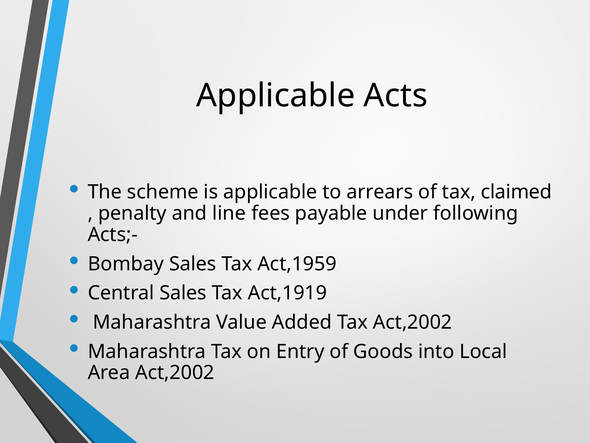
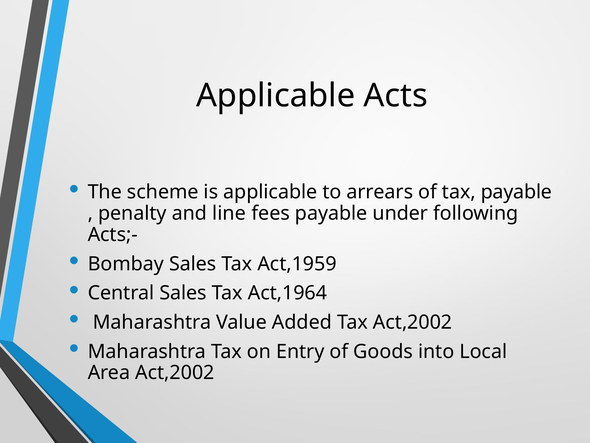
tax claimed: claimed -> payable (516, 192)
Act,1919: Act,1919 -> Act,1964 (287, 293)
